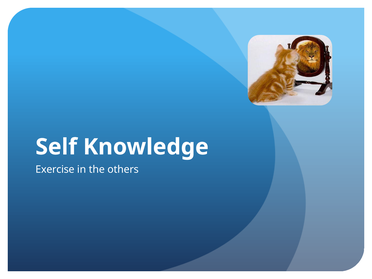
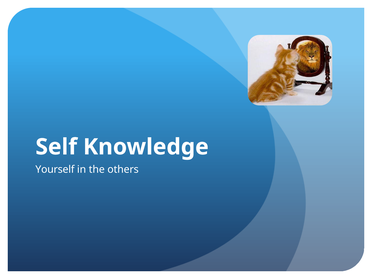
Exercise: Exercise -> Yourself (55, 169)
